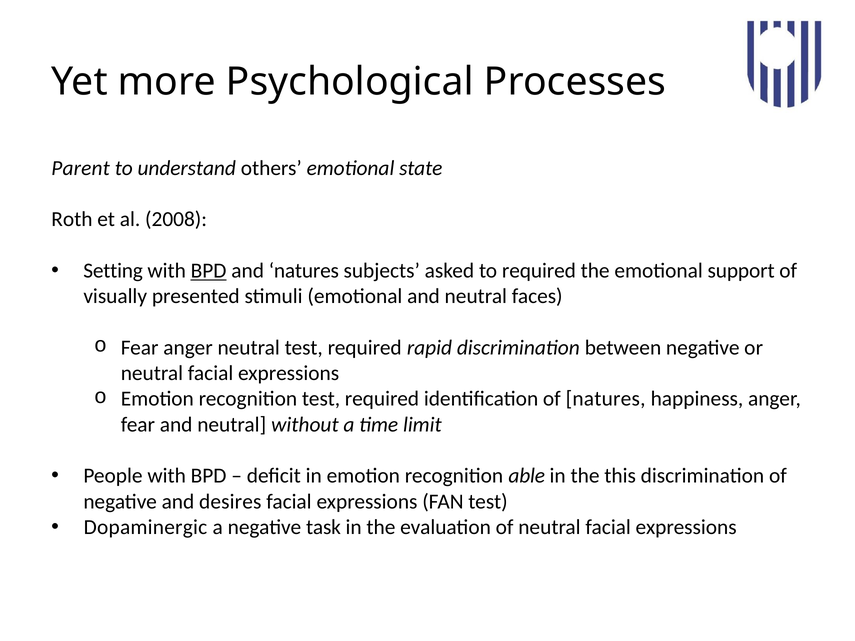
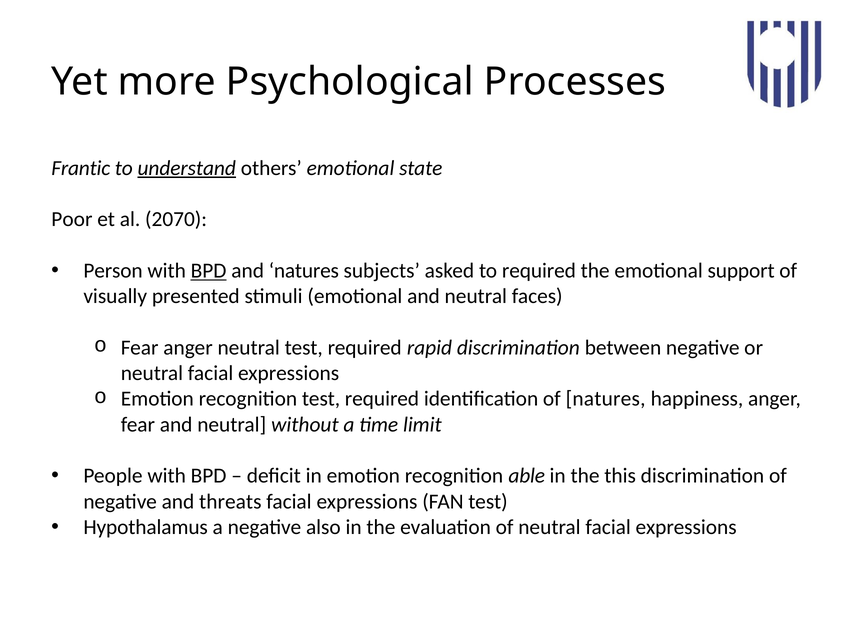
Parent: Parent -> Frantic (81, 168)
understand underline: none -> present (187, 168)
Roth: Roth -> Poor (72, 220)
2008: 2008 -> 2070 (176, 220)
Setting: Setting -> Person (113, 271)
desires: desires -> threats (230, 502)
Dopaminergic: Dopaminergic -> Hypothalamus (146, 527)
task: task -> also (323, 527)
